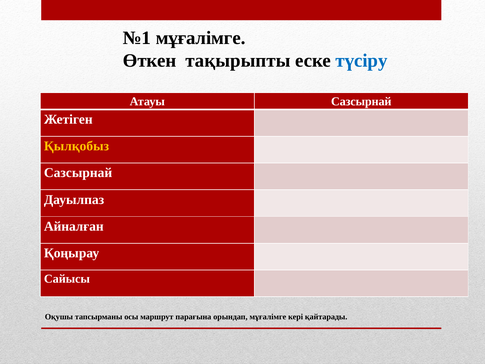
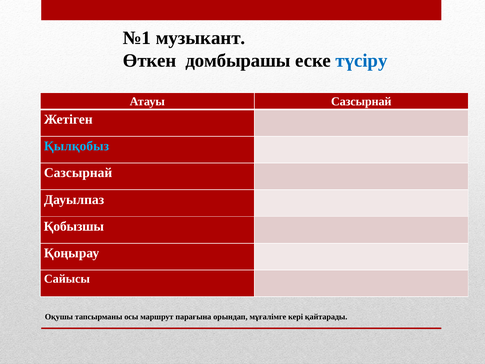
№1 мұғалімге: мұғалімге -> музыкант (201, 38)
тақырыпты: тақырыпты -> домбырашы (238, 60)
Қылқобыз colour: yellow -> light blue (77, 146)
Айналған: Айналған -> Қобызшы (74, 226)
